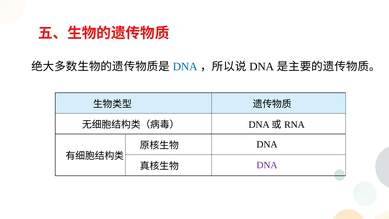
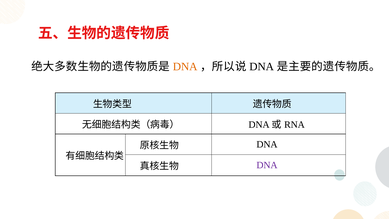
DNA colour: blue -> orange (185, 67)
